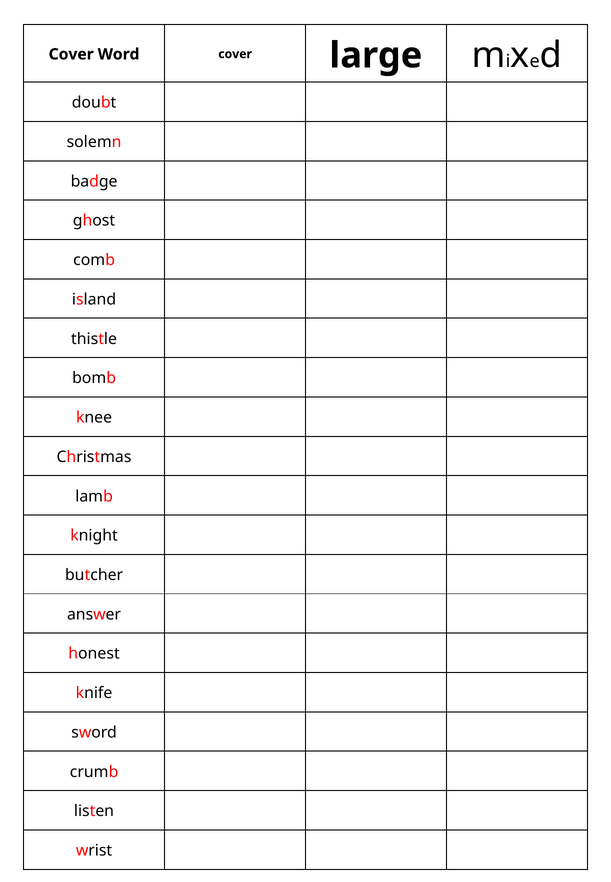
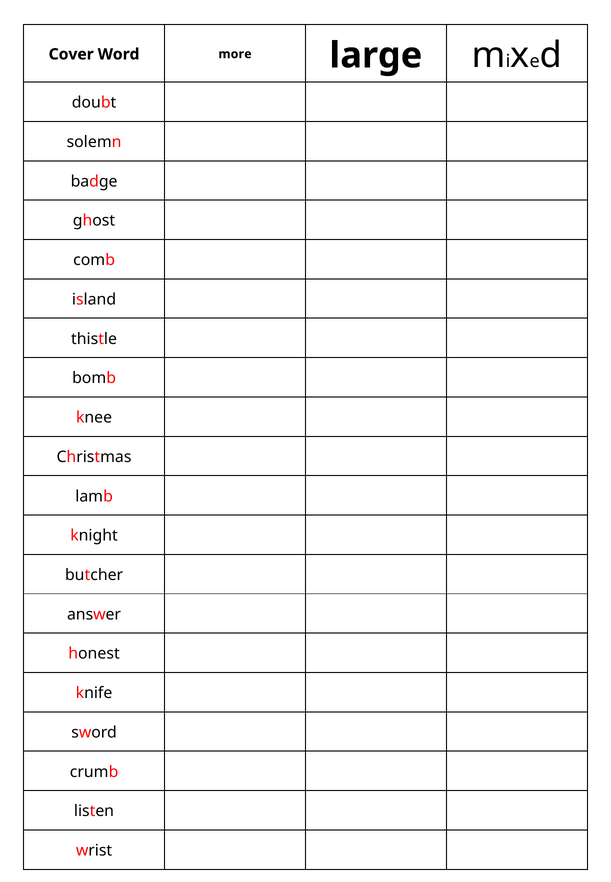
Word cover: cover -> more (235, 54)
